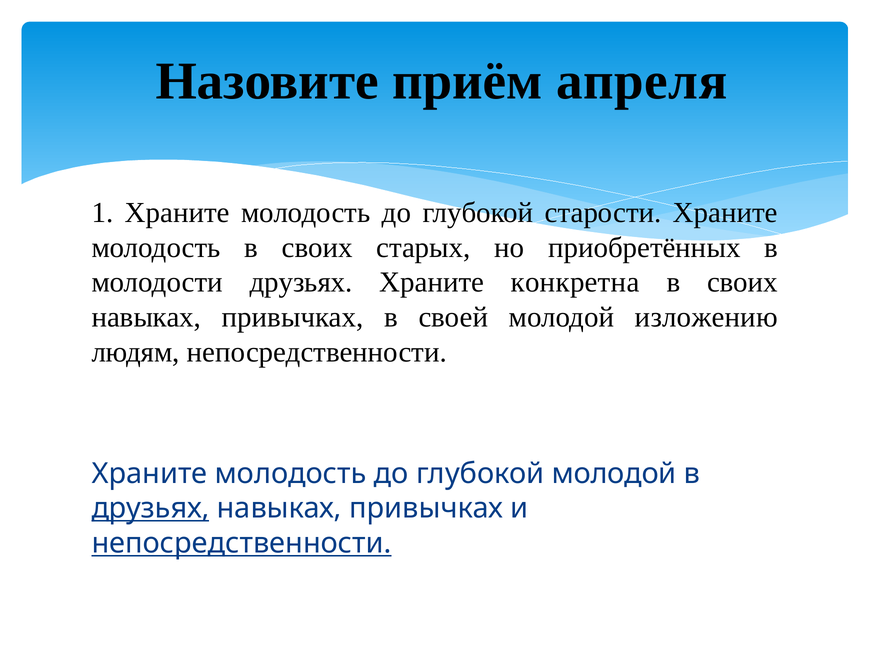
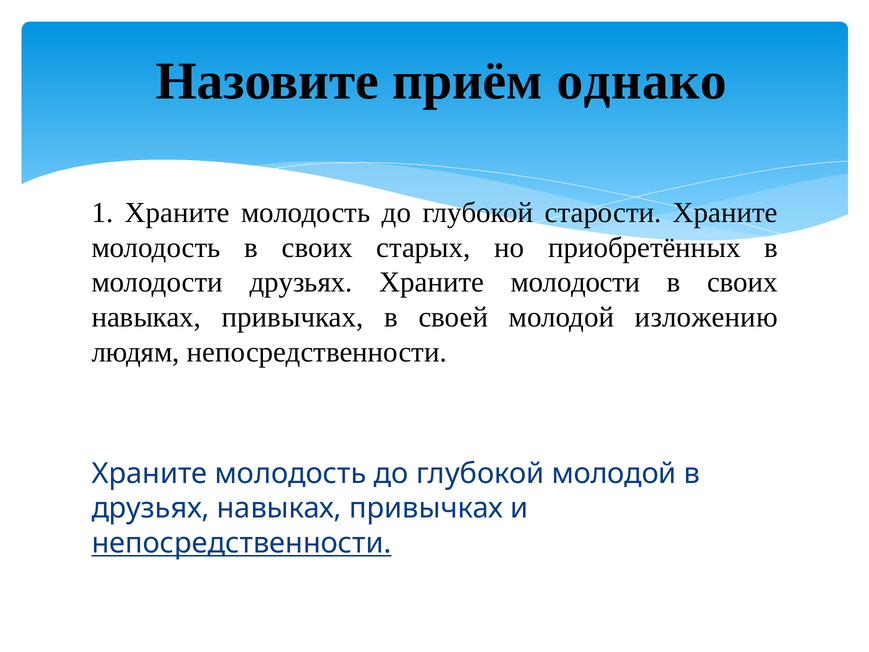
апреля: апреля -> однако (642, 81)
Храните конкретна: конкретна -> молодости (575, 282)
друзьях underline: present -> none (150, 508)
